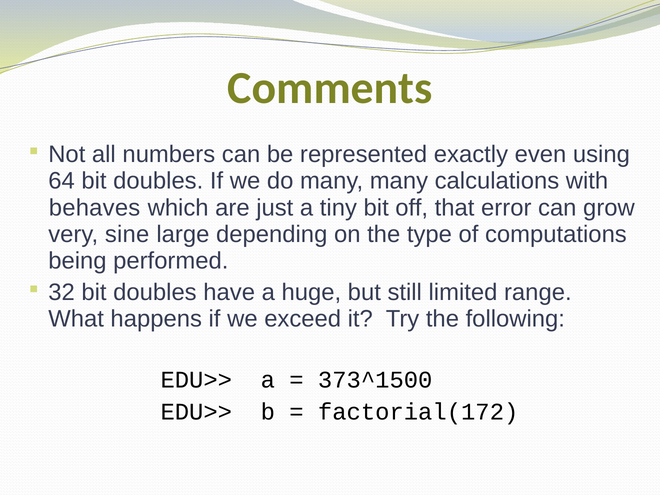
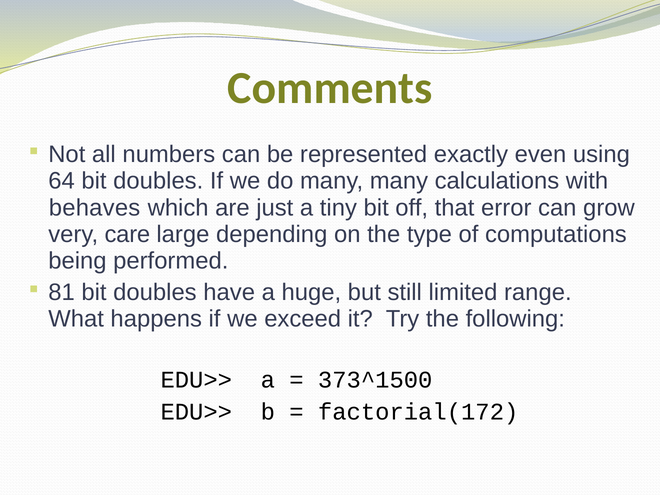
sine: sine -> care (127, 234)
32: 32 -> 81 (62, 292)
